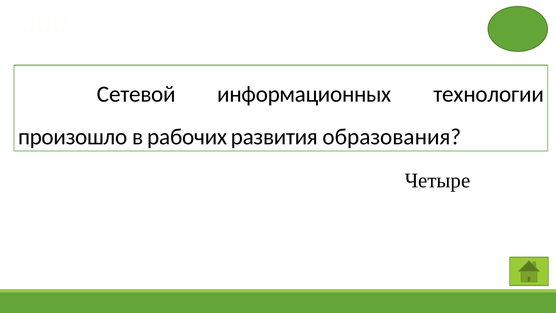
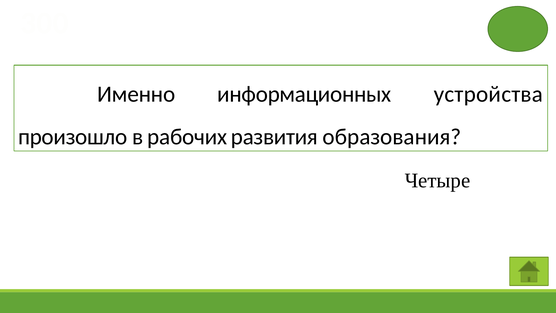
Сетевой: Сетевой -> Именно (136, 94)
технологии: технологии -> устройства (488, 94)
